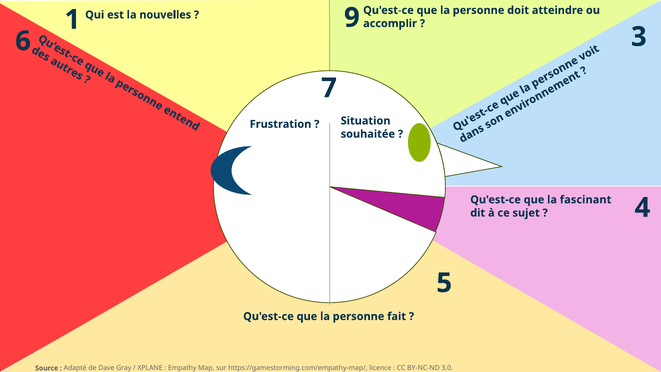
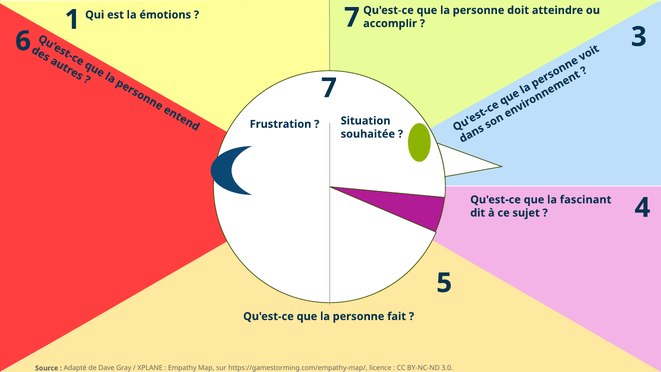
nouvelles: nouvelles -> émotions (165, 15)
1 9: 9 -> 7 (352, 18)
